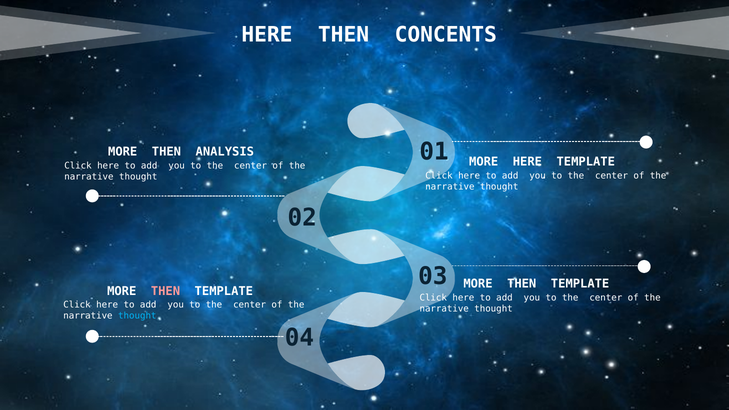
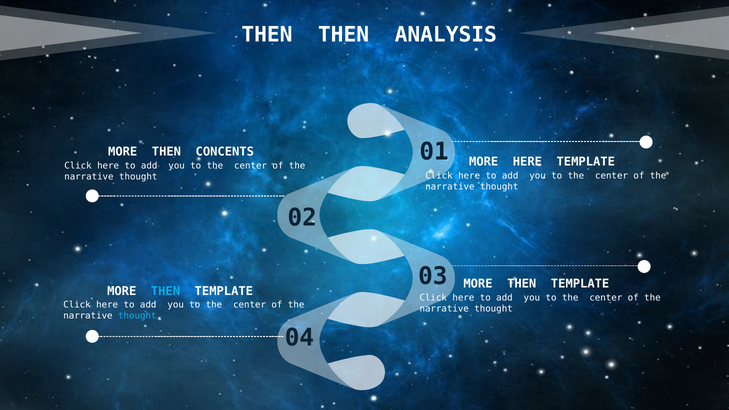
HERE: HERE -> THEN (267, 35)
CONCENTS: CONCENTS -> ANALYSIS (446, 35)
ANALYSIS: ANALYSIS -> CONCENTS (225, 152)
THEN colour: pink -> light blue (165, 291)
